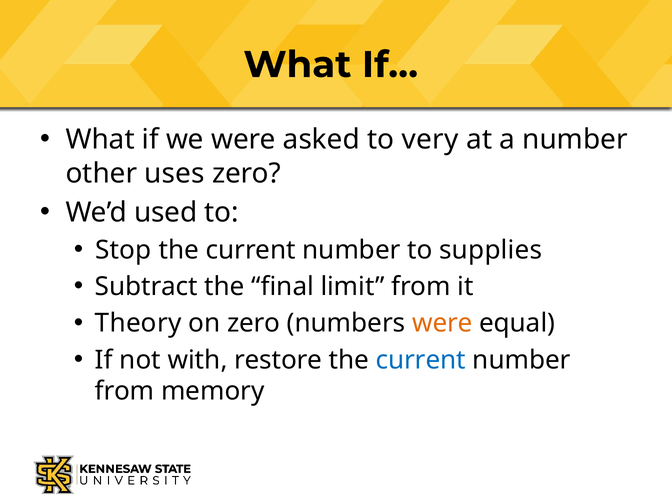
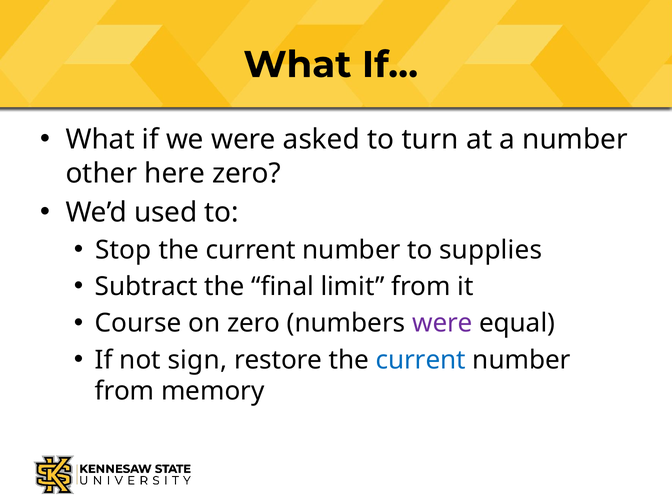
very: very -> turn (430, 140)
uses: uses -> here (175, 173)
Theory: Theory -> Course (138, 323)
were colour: orange -> purple (442, 323)
with: with -> sign (197, 360)
